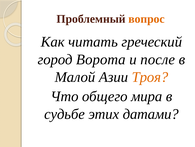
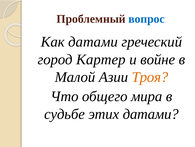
вопрос colour: orange -> blue (147, 19)
Как читать: читать -> датами (93, 42)
Ворота: Ворота -> Картер (101, 59)
после: после -> войне (158, 59)
